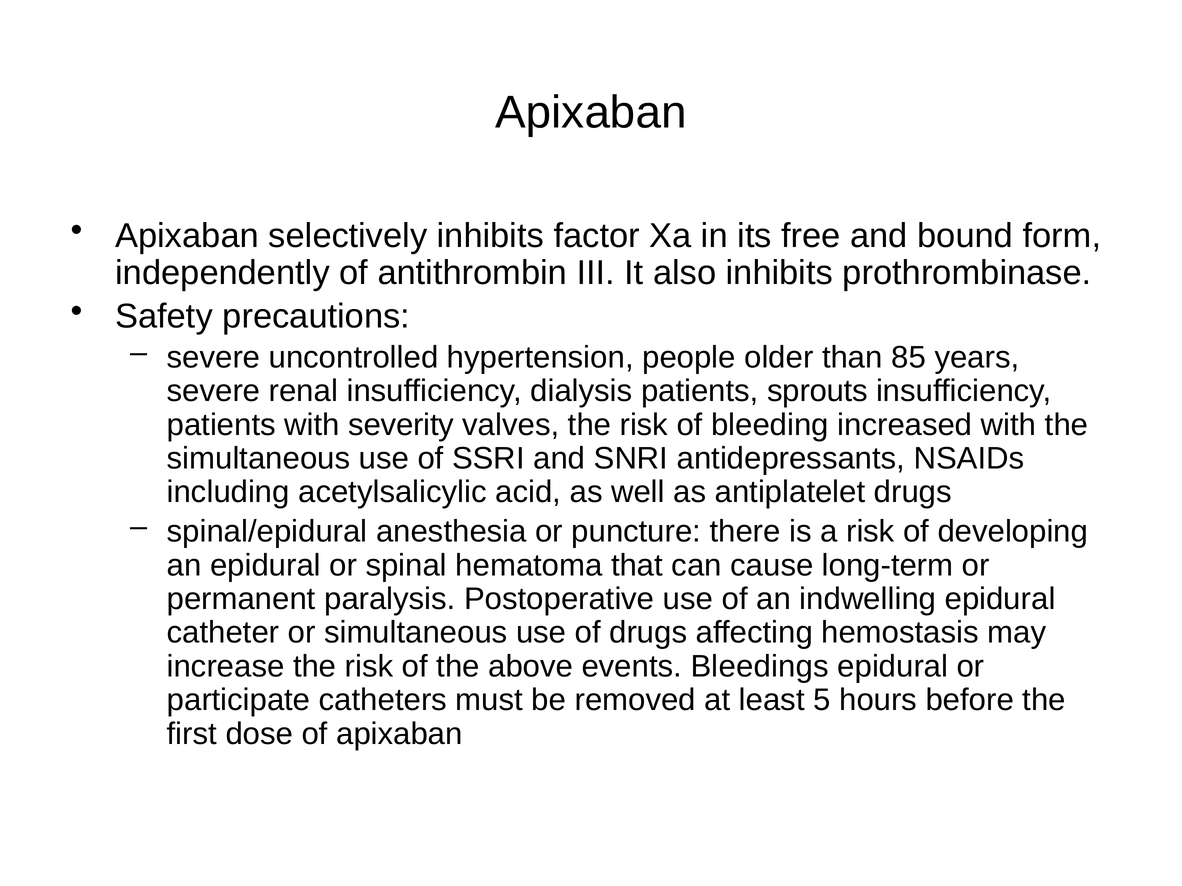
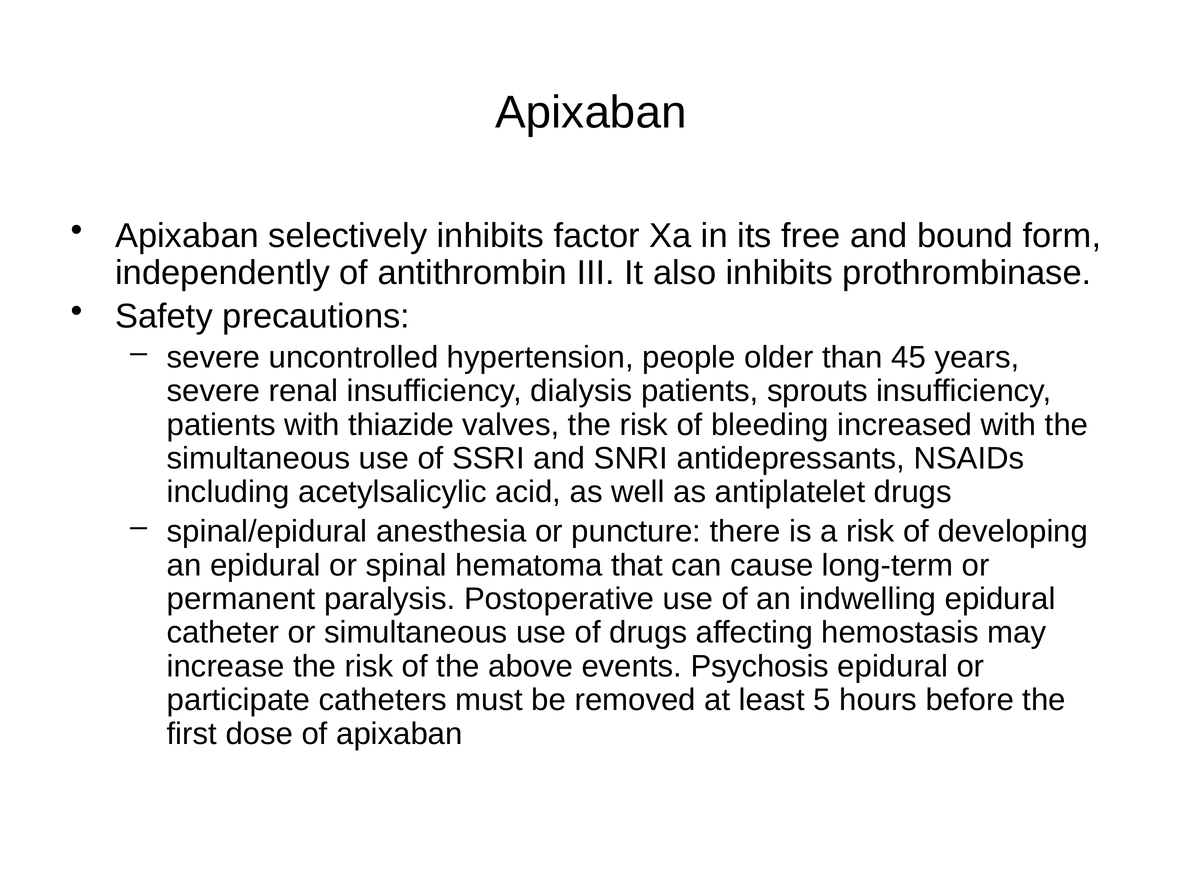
85: 85 -> 45 (909, 358)
severity: severity -> thiazide (401, 425)
Bleedings: Bleedings -> Psychosis (760, 667)
